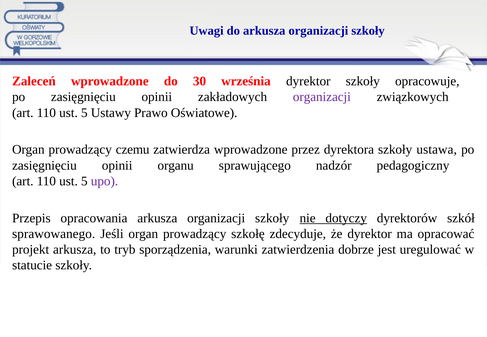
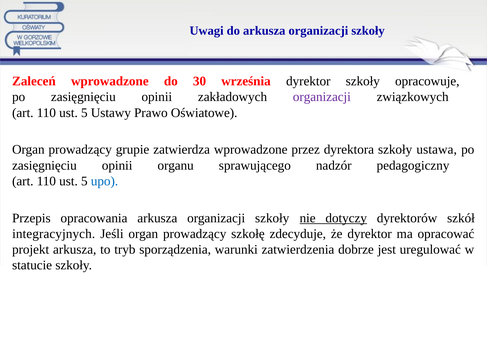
czemu: czemu -> grupie (133, 150)
upo colour: purple -> blue (105, 181)
sprawowanego: sprawowanego -> integracyjnych (54, 234)
